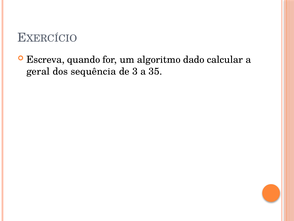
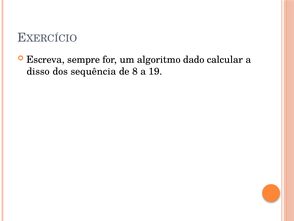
quando: quando -> sempre (84, 59)
geral: geral -> disso (38, 71)
3: 3 -> 8 (135, 71)
35: 35 -> 19 (155, 71)
